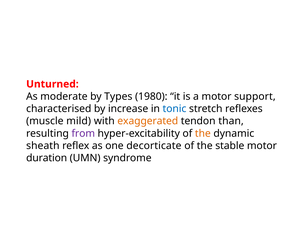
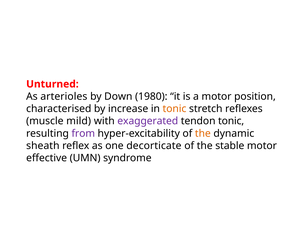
moderate: moderate -> arterioles (64, 96)
Types: Types -> Down (118, 96)
support: support -> position (255, 96)
tonic colour: blue -> orange (174, 109)
exaggerated colour: orange -> purple (148, 121)
tendon than: than -> tonic (231, 121)
duration: duration -> effective (47, 158)
